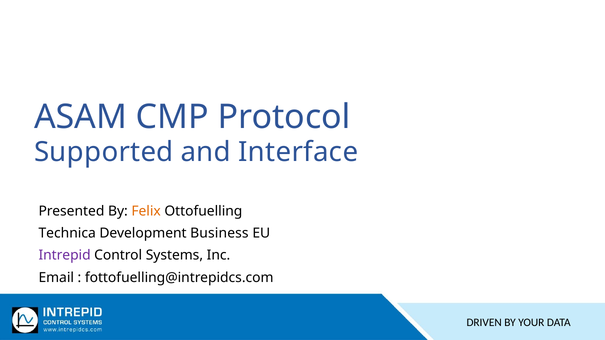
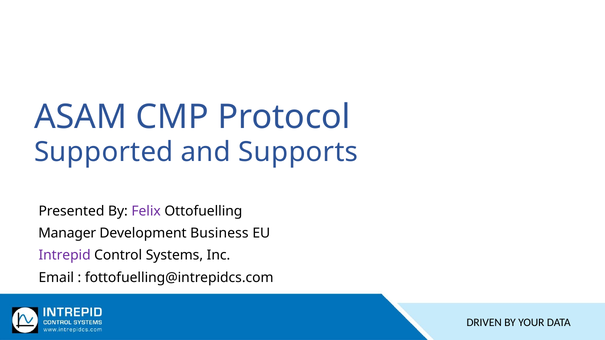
Interface: Interface -> Supports (298, 152)
Felix colour: orange -> purple (146, 211)
Technica: Technica -> Manager (67, 234)
